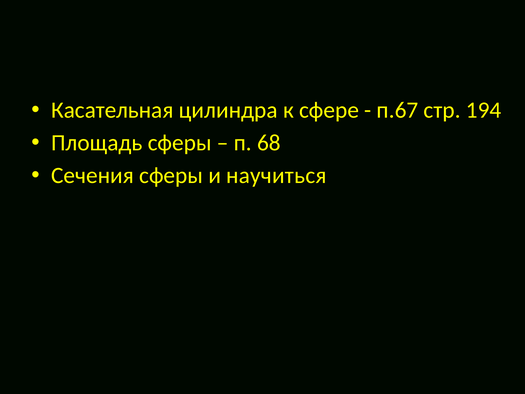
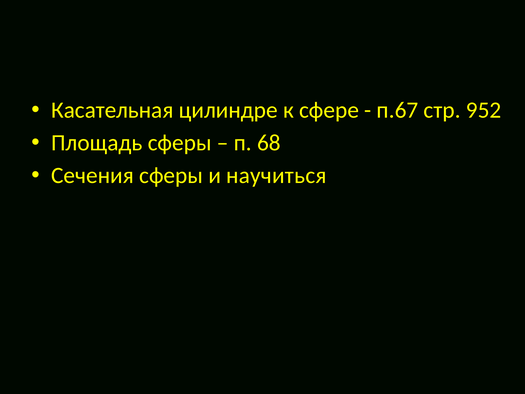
цилиндра: цилиндра -> цилиндре (228, 110)
194: 194 -> 952 (484, 110)
